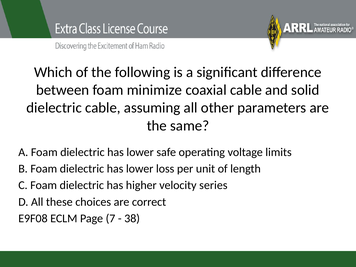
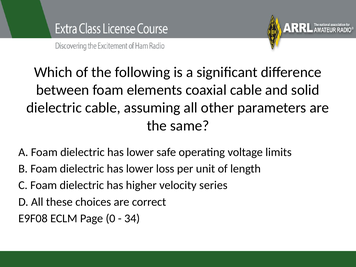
minimize: minimize -> elements (155, 90)
7: 7 -> 0 (110, 219)
38: 38 -> 34 (132, 219)
